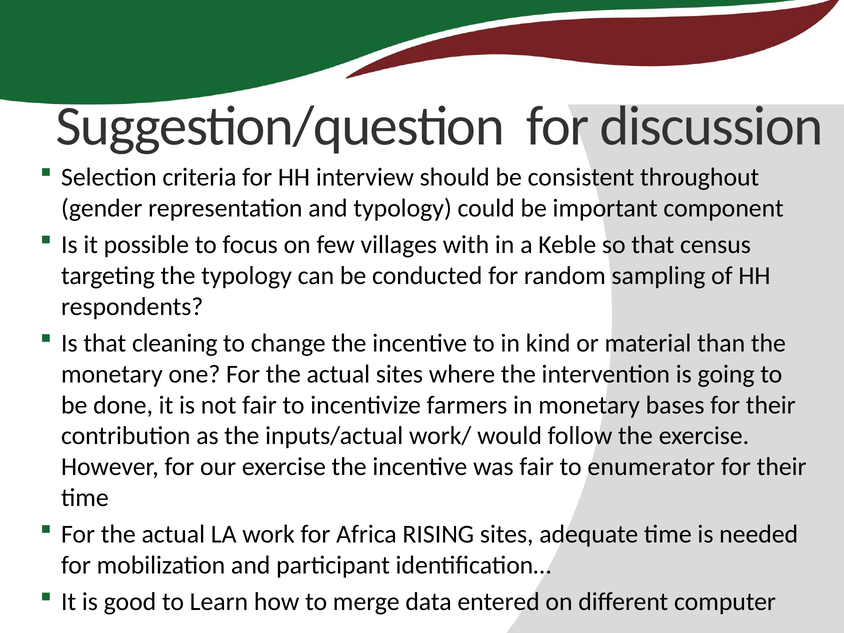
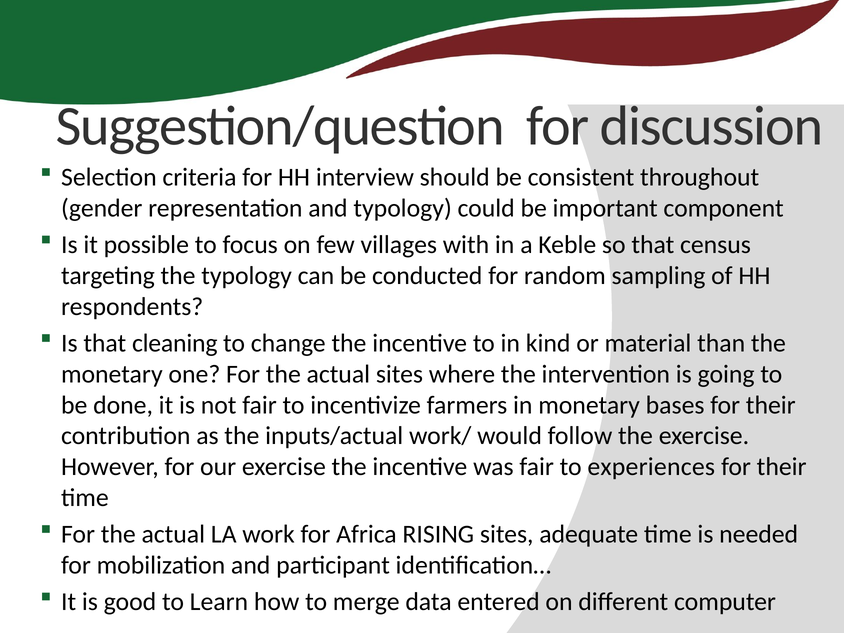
enumerator: enumerator -> experiences (651, 467)
